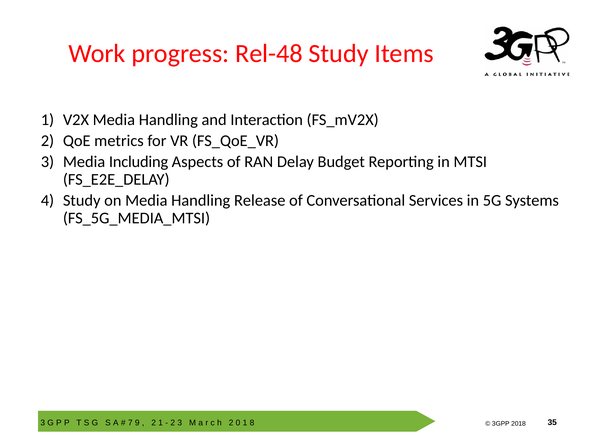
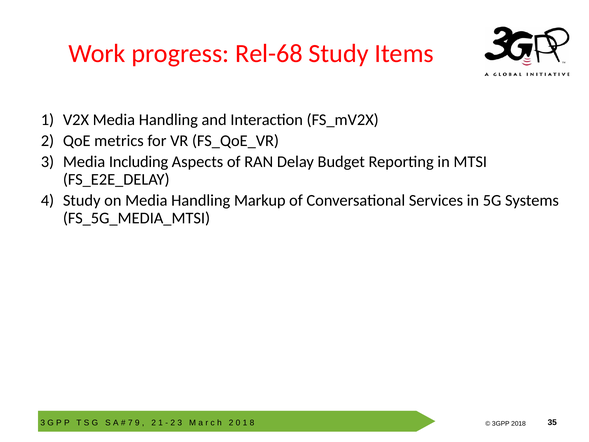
Rel-48: Rel-48 -> Rel-68 (269, 53)
Release: Release -> Markup (260, 200)
